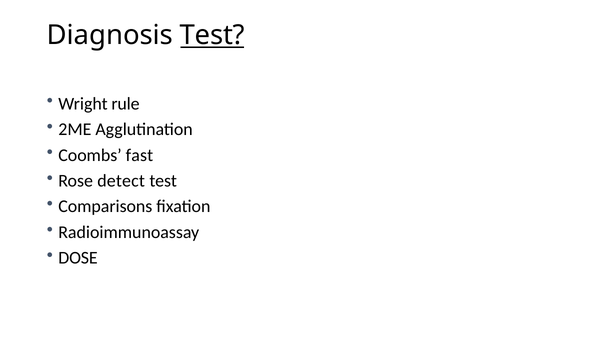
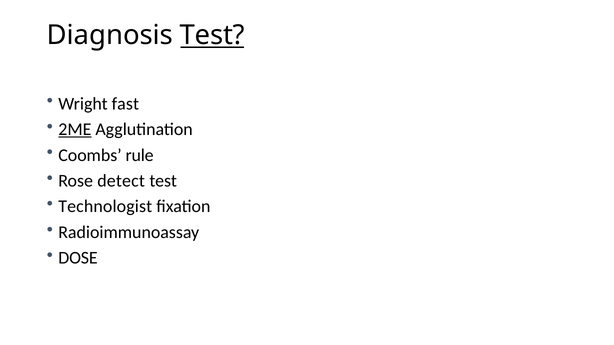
rule: rule -> fast (125, 104)
2ME underline: none -> present (75, 130)
fast: fast -> rule (140, 155)
Comparisons: Comparisons -> Technologist (105, 207)
